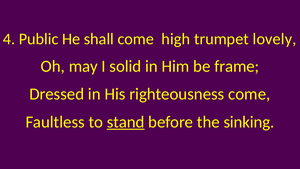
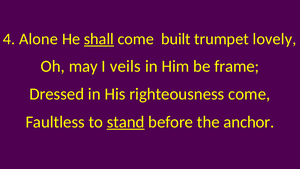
Public: Public -> Alone (39, 39)
shall underline: none -> present (99, 39)
high: high -> built (176, 39)
solid: solid -> veils (125, 66)
sinking: sinking -> anchor (249, 122)
